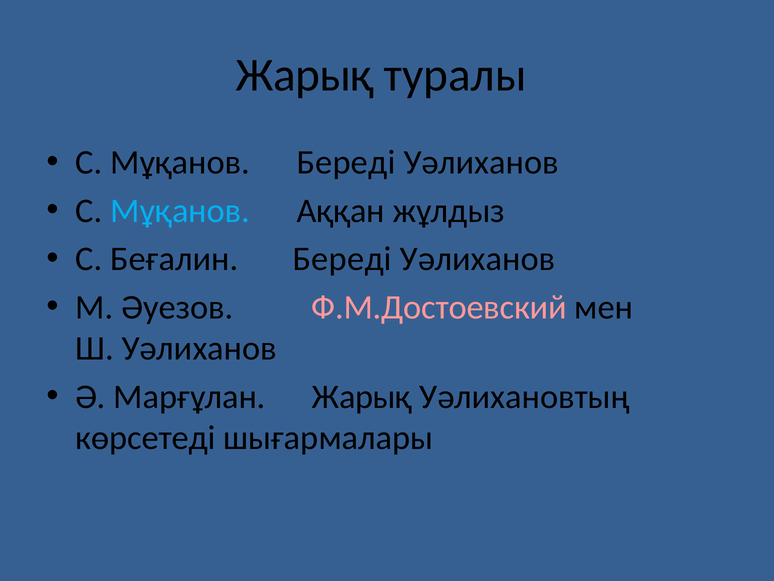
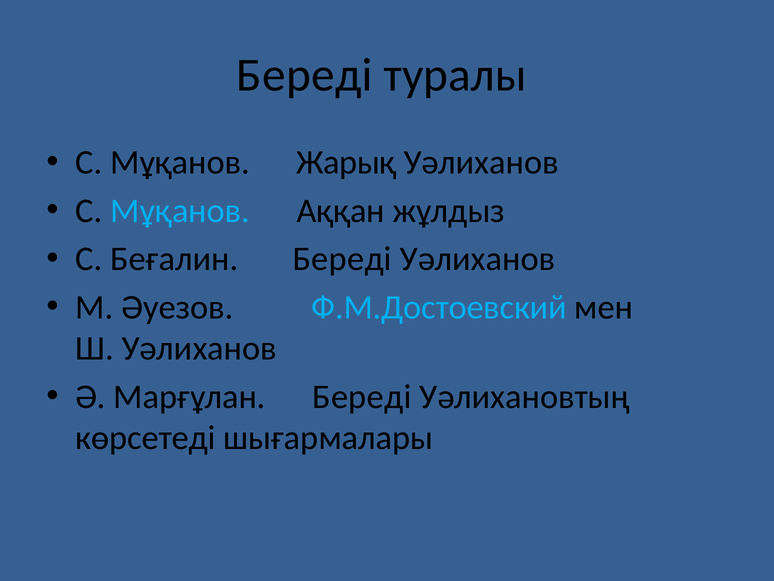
Жарық: Жарық -> Береді (305, 75)
Мұқанов Береді: Береді -> Жарық (346, 162)
Ф.М.Достоевский colour: pink -> light blue (439, 307)
Марғұлан Жарық: Жарық -> Береді (362, 396)
